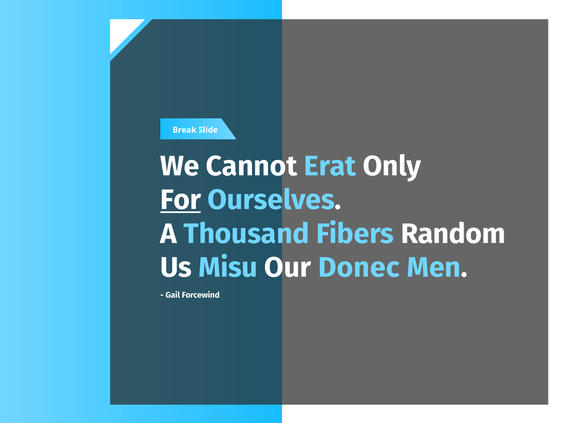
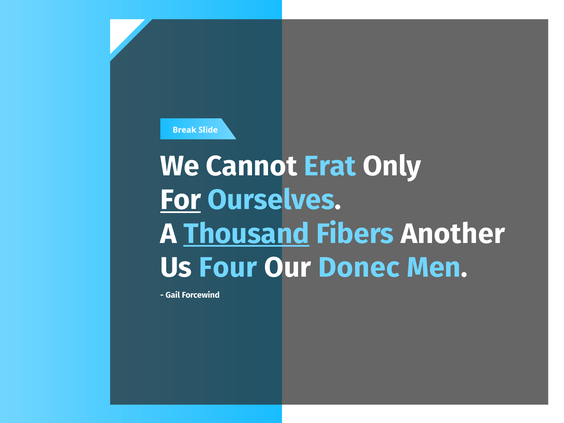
Thousand underline: none -> present (247, 234)
Random: Random -> Another (453, 234)
Misu: Misu -> Four (228, 268)
